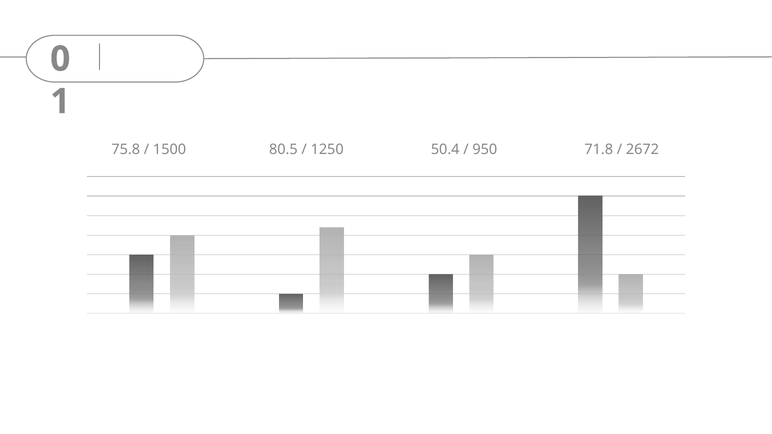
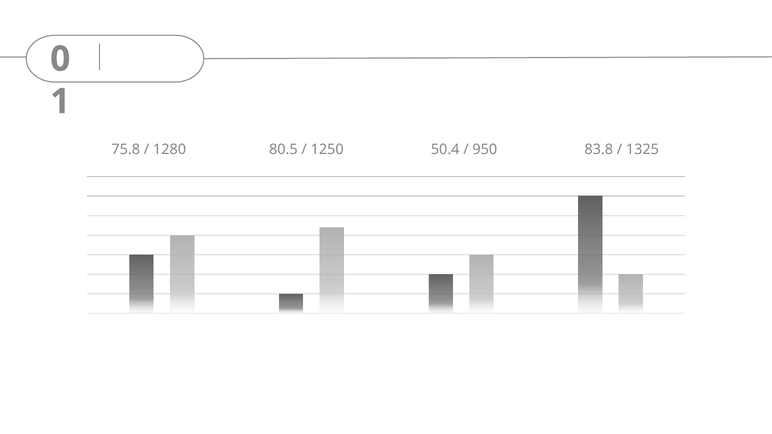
1500: 1500 -> 1280 (170, 149)
71.8: 71.8 -> 83.8 (599, 149)
2672: 2672 -> 1325 (642, 149)
